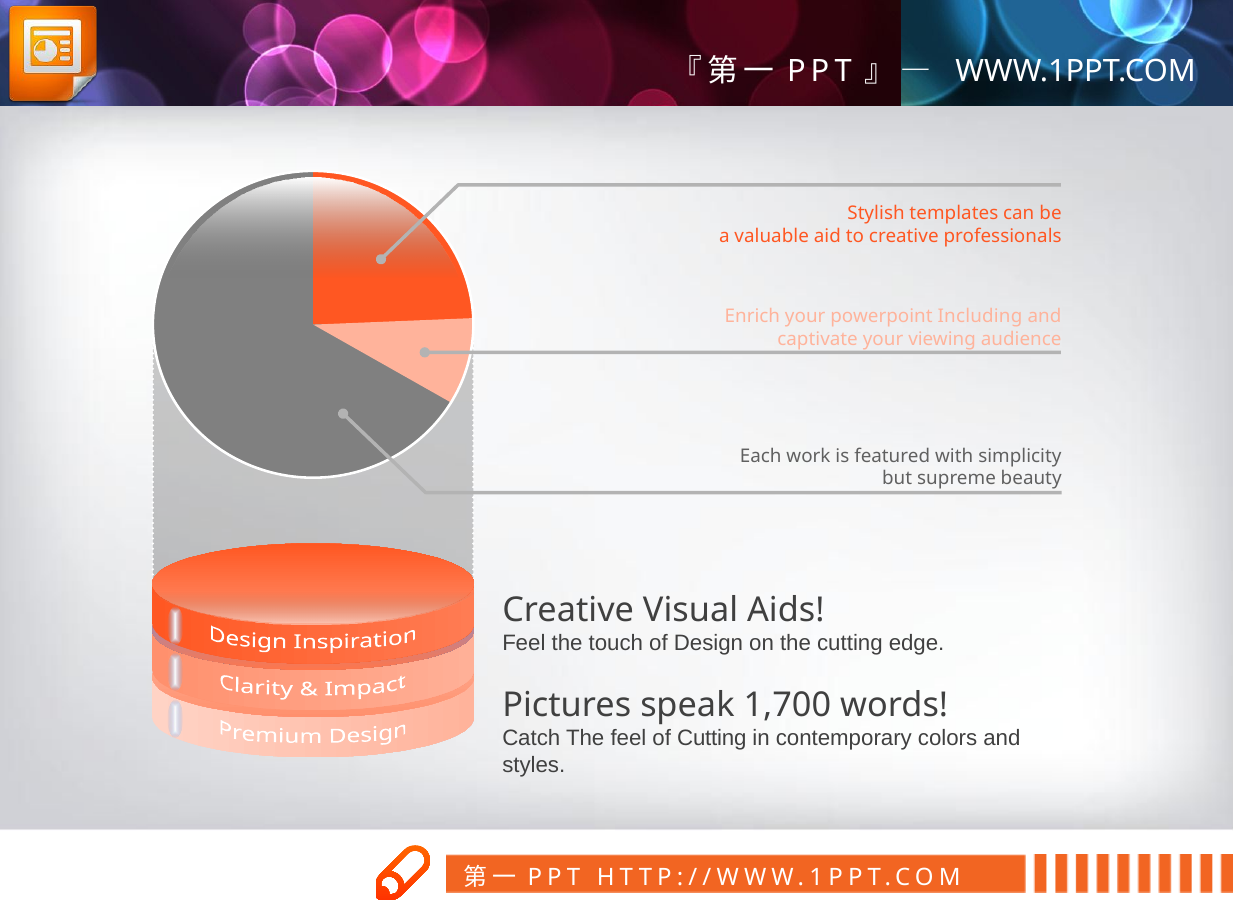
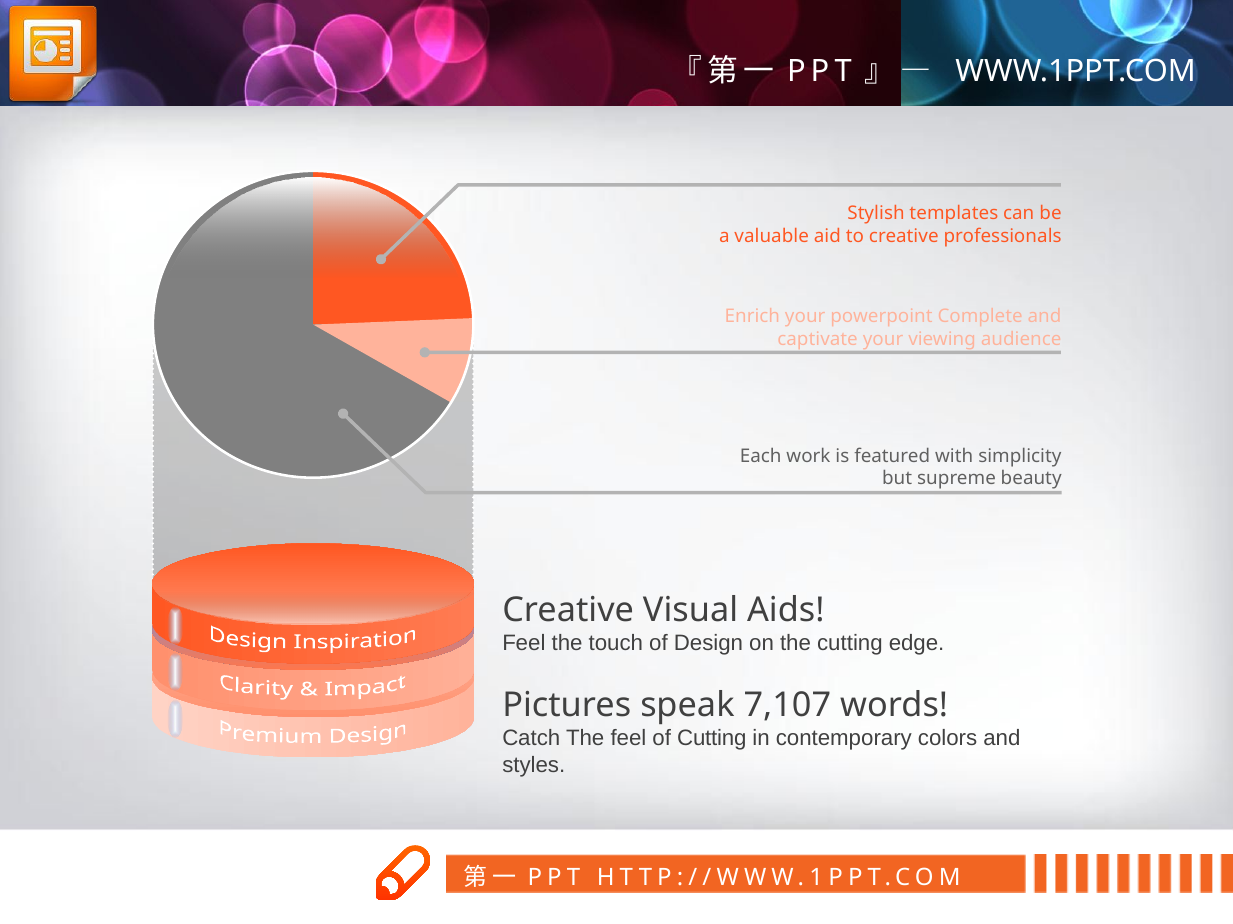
Including: Including -> Complete (980, 317)
1,700: 1,700 -> 7,107 (787, 706)
